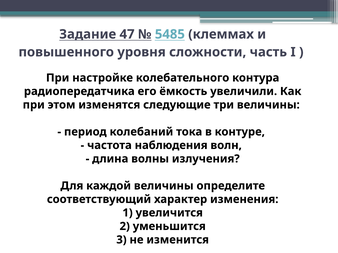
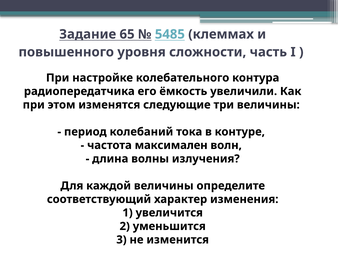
47: 47 -> 65 (127, 34)
наблюдения: наблюдения -> максимален (171, 146)
